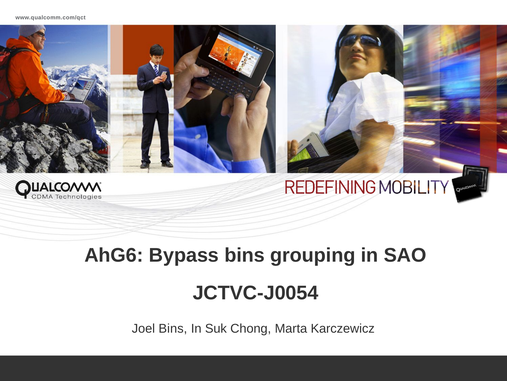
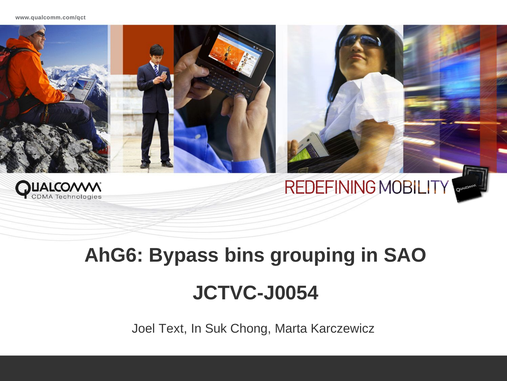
Joel Bins: Bins -> Text (173, 328)
